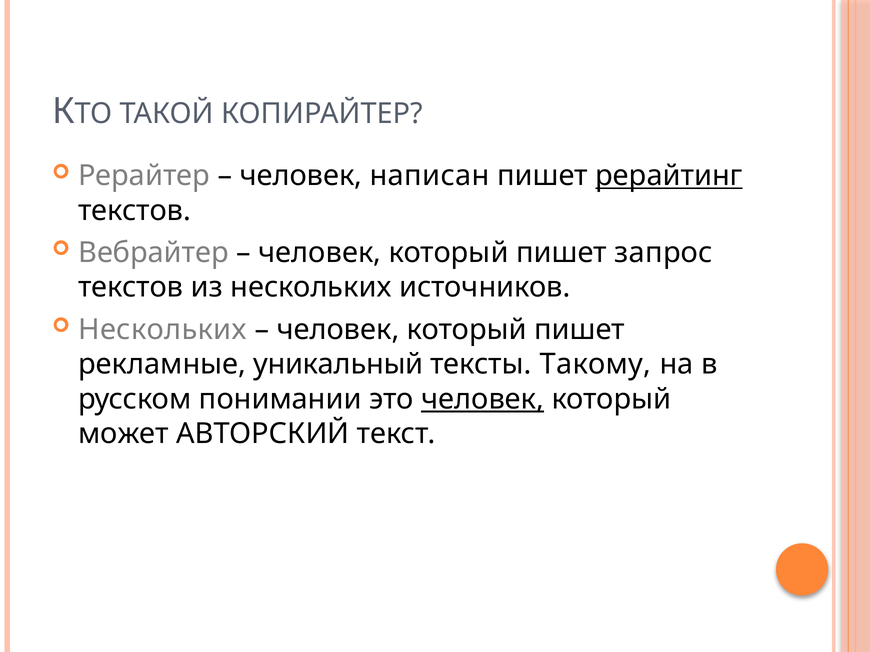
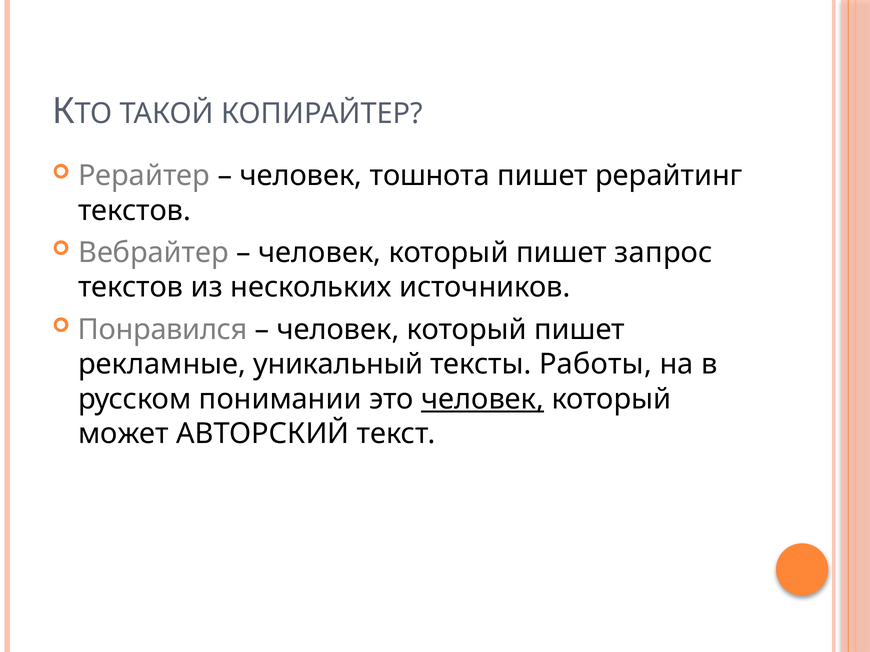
написан: написан -> тошнота (430, 176)
рерайтинг underline: present -> none (669, 176)
Нескольких: Нескольких -> Понравился (163, 330)
Такому: Такому -> Работы (596, 364)
